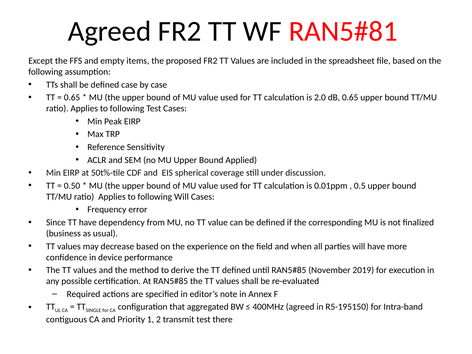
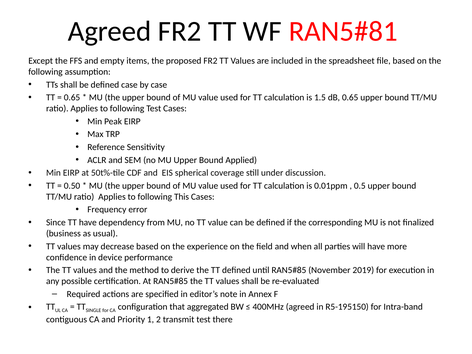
2.0: 2.0 -> 1.5 (320, 98)
following Will: Will -> This (182, 197)
